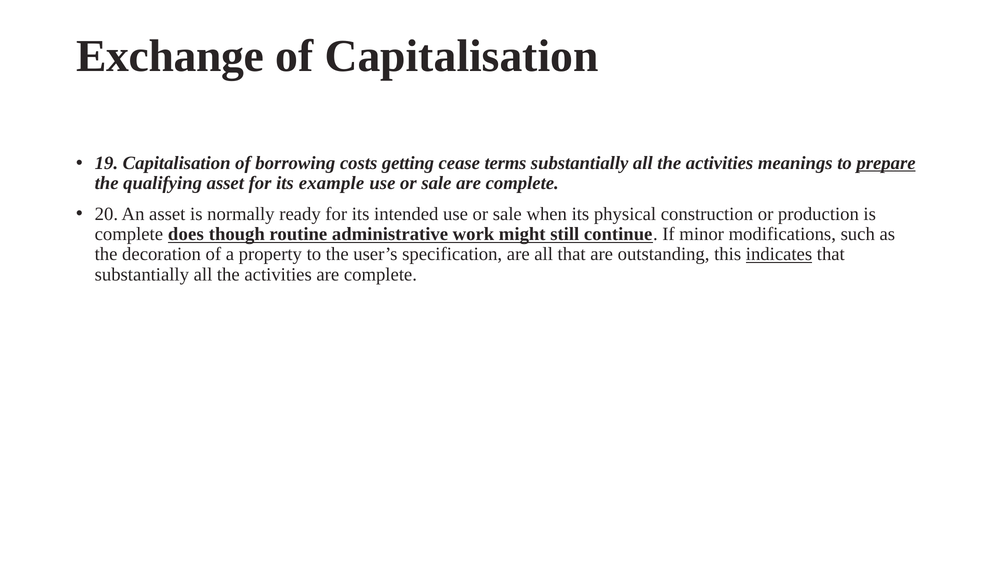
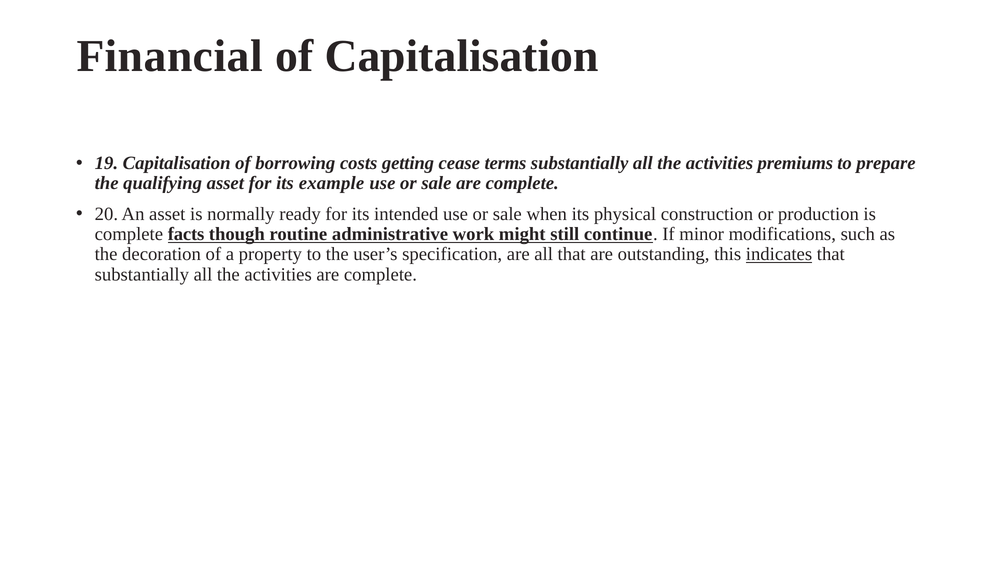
Exchange: Exchange -> Financial (170, 56)
meanings: meanings -> premiums (795, 163)
prepare underline: present -> none (886, 163)
does: does -> facts (186, 234)
